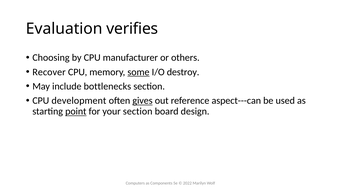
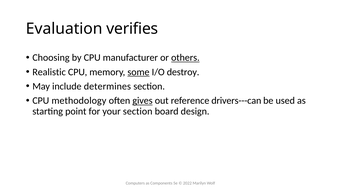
others underline: none -> present (185, 58)
Recover: Recover -> Realistic (49, 72)
bottlenecks: bottlenecks -> determines (107, 86)
development: development -> methodology (79, 101)
aspect---can: aspect---can -> drivers---can (236, 101)
point underline: present -> none (76, 111)
